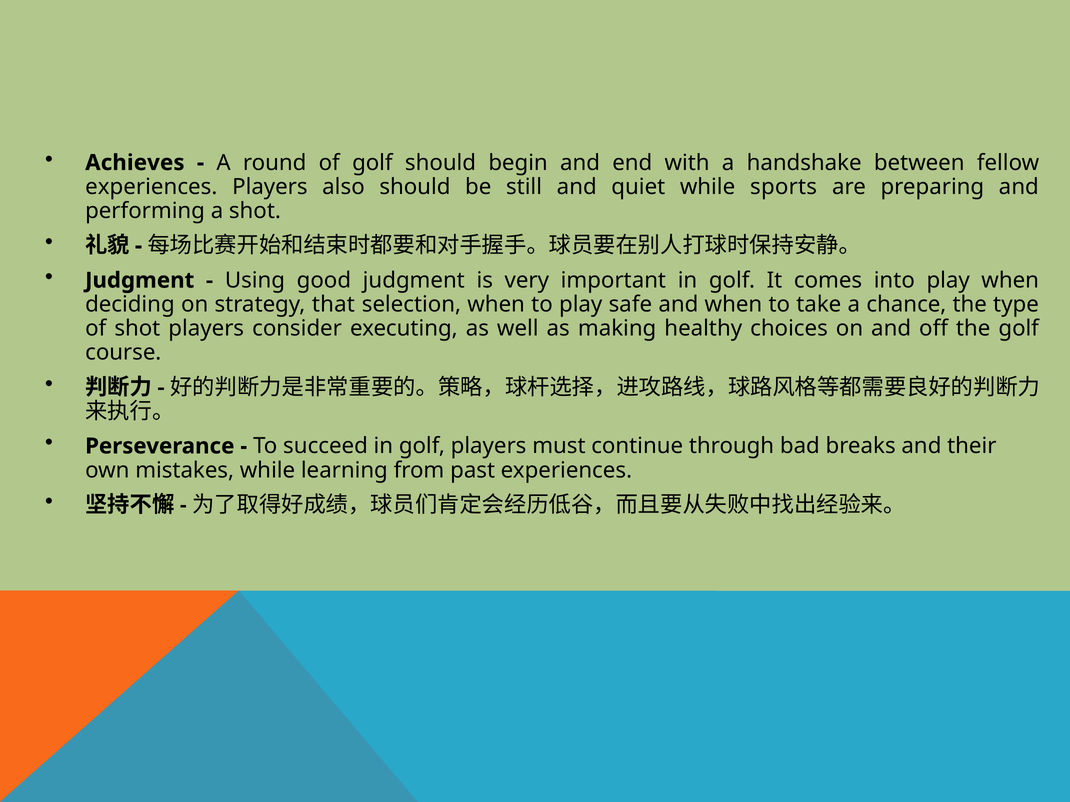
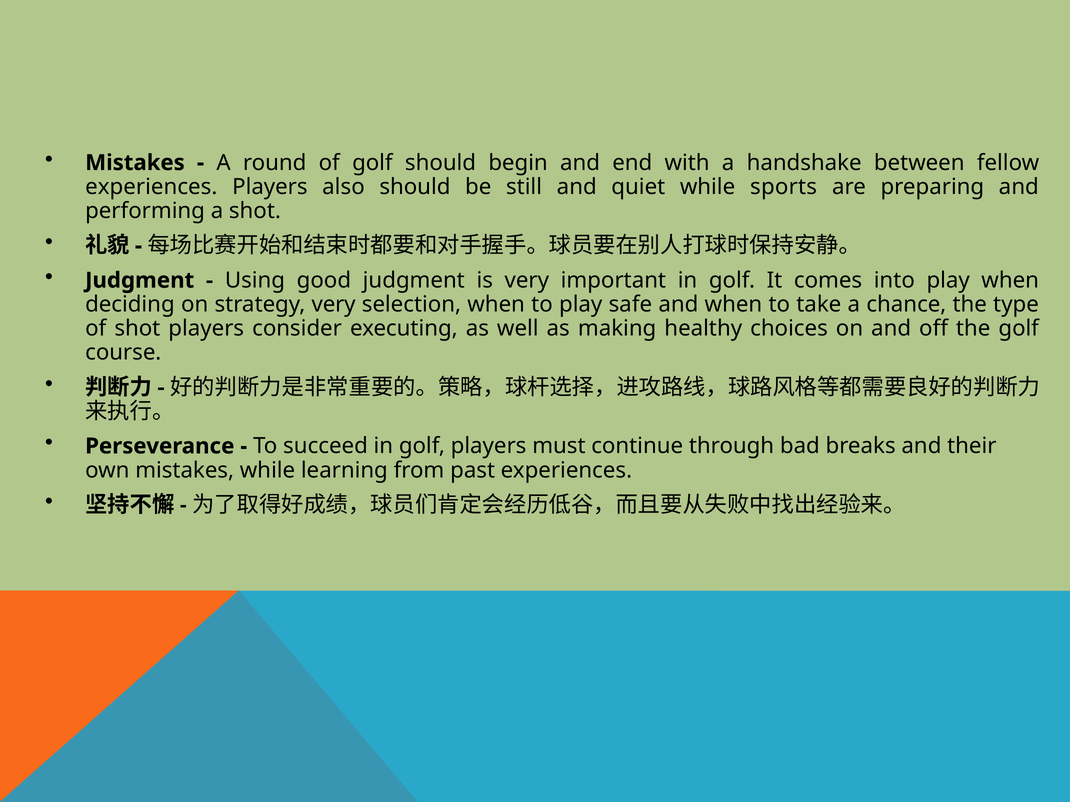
Achieves: Achieves -> Mistakes (135, 163)
strategy that: that -> very (334, 305)
